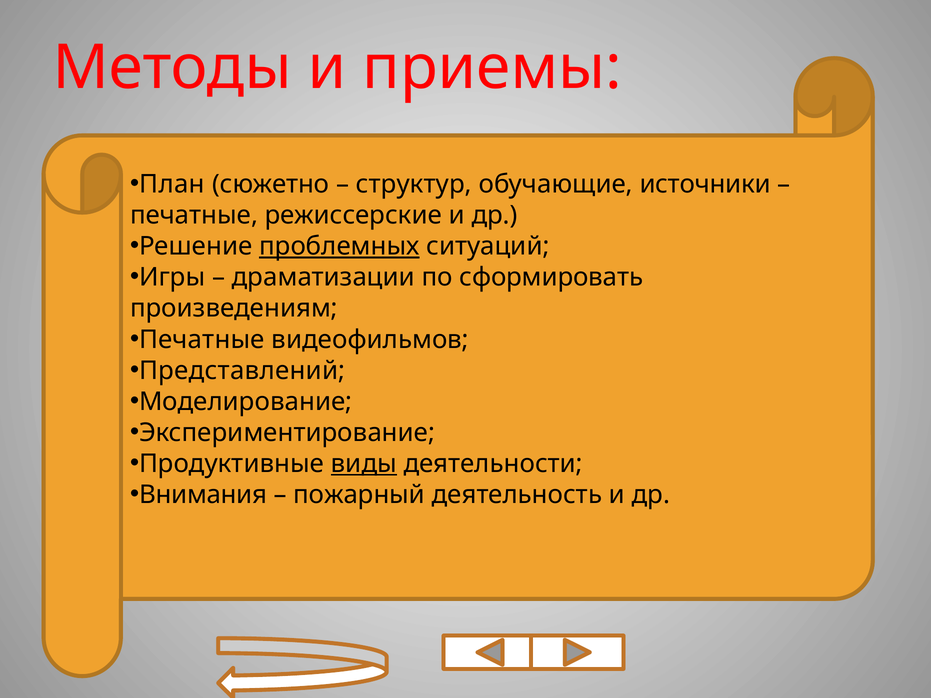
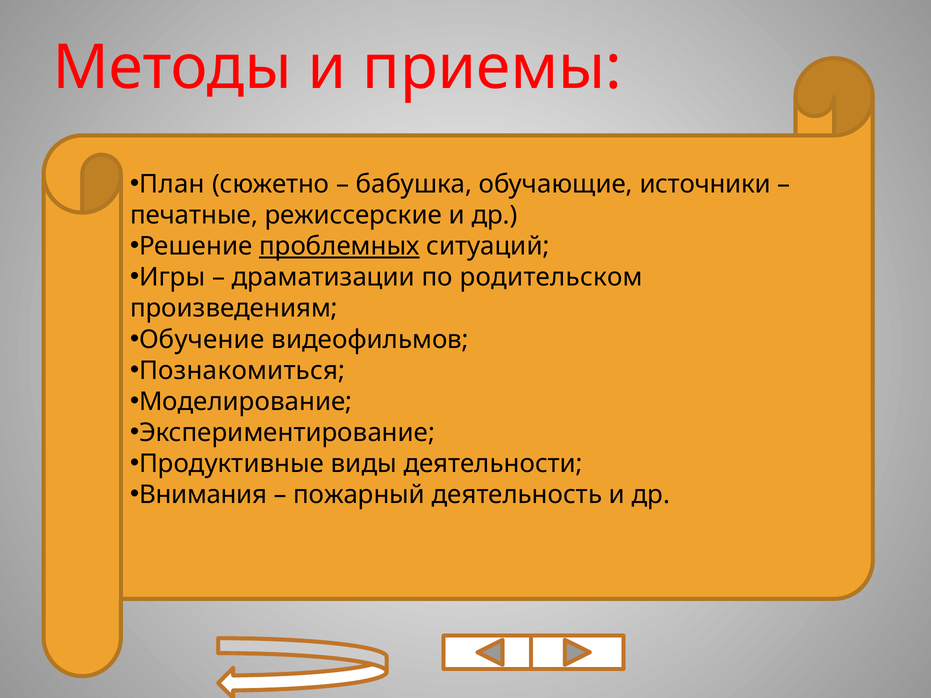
структур: структур -> бабушка (414, 184)
сформировать: сформировать -> родительском (551, 278)
Печатные: Печатные -> Обучение (202, 340)
Представлений: Представлений -> Познакомиться (242, 371)
виды underline: present -> none (364, 464)
